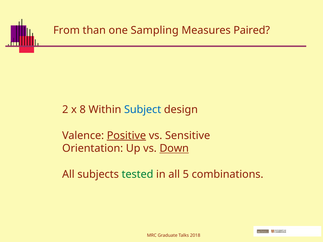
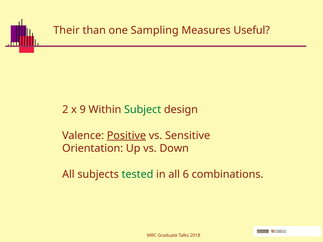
From: From -> Their (66, 30)
Paired: Paired -> Useful (252, 30)
8: 8 -> 9 (83, 110)
Subject colour: blue -> green (143, 110)
Down underline: present -> none (174, 149)
5: 5 -> 6 (186, 174)
